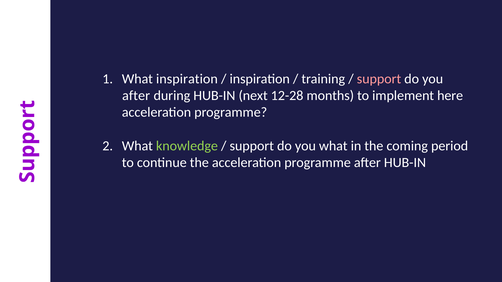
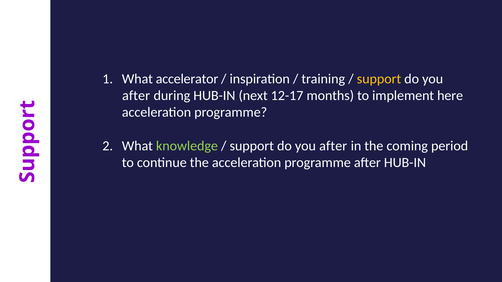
What inspiration: inspiration -> accelerator (187, 79)
support colour: pink -> yellow (379, 79)
12-28: 12-28 -> 12-17 (287, 96)
what: what -> after (333, 146)
